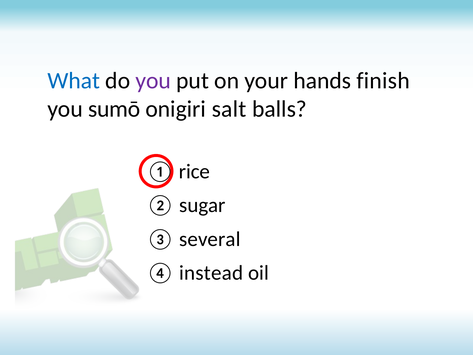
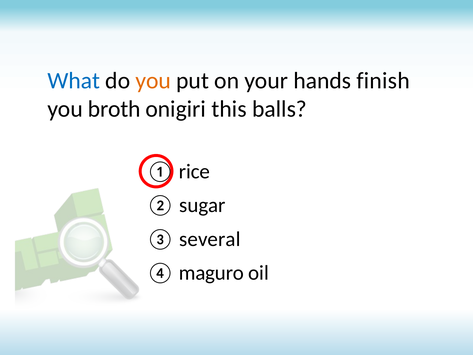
you colour: purple -> orange (153, 81)
sumō: sumō -> broth (114, 109)
salt: salt -> this (229, 109)
instead: instead -> maguro (211, 273)
